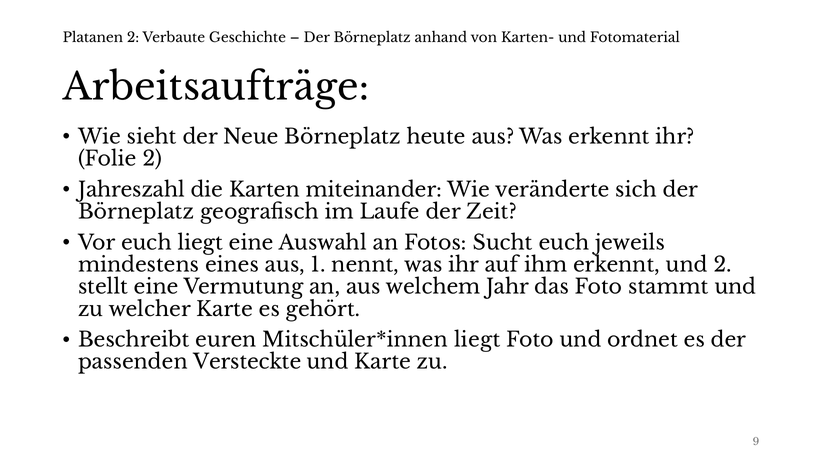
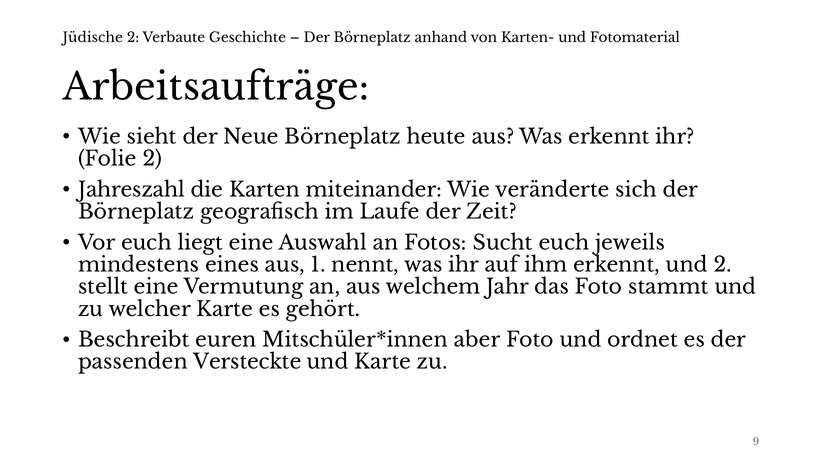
Platanen: Platanen -> Jüdische (93, 38)
liegt: liegt -> aber (477, 340)
